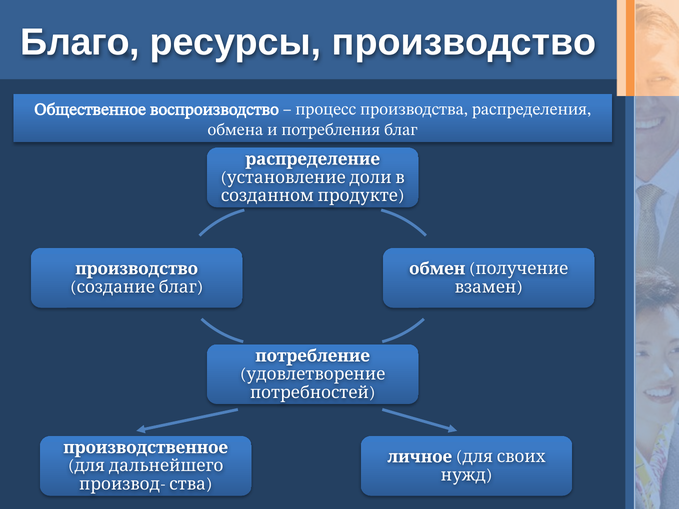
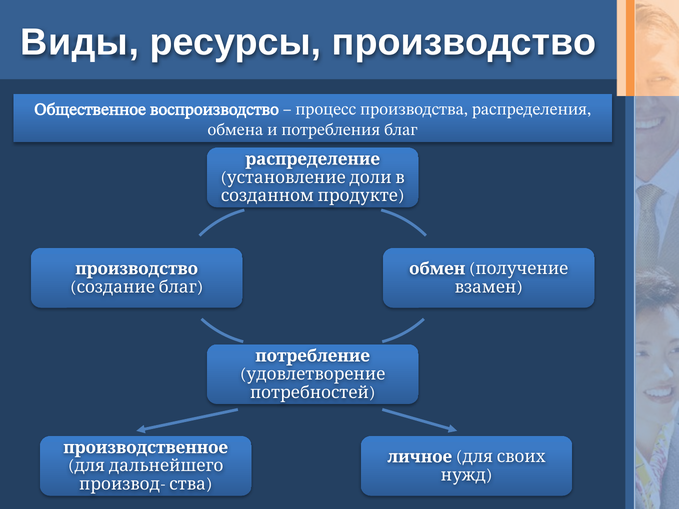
Благо: Благо -> Виды (80, 42)
